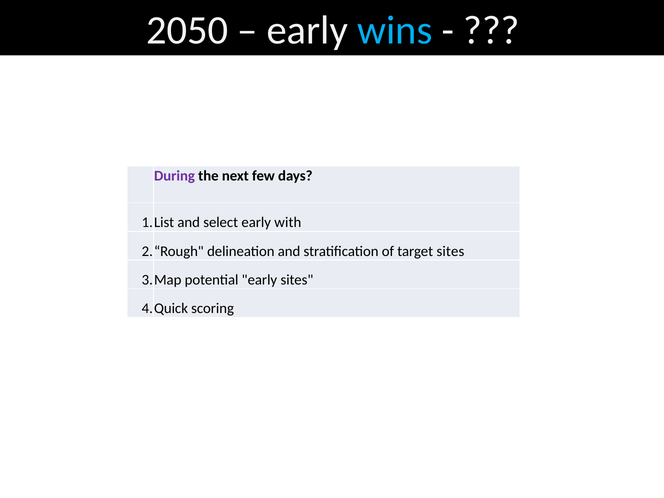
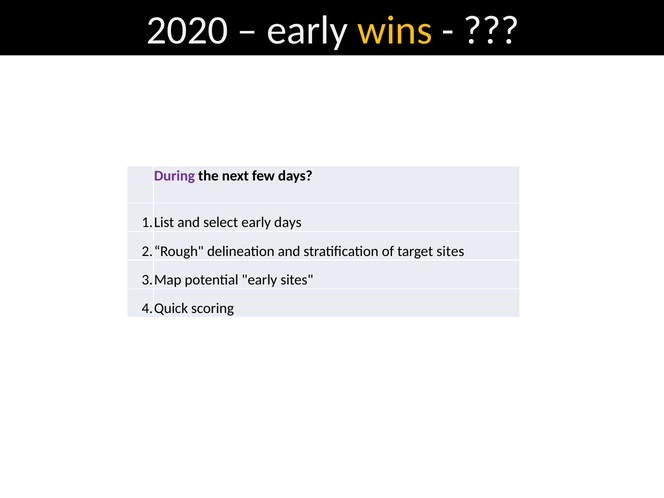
2050: 2050 -> 2020 (187, 31)
wins colour: light blue -> yellow (395, 31)
early with: with -> days (288, 223)
